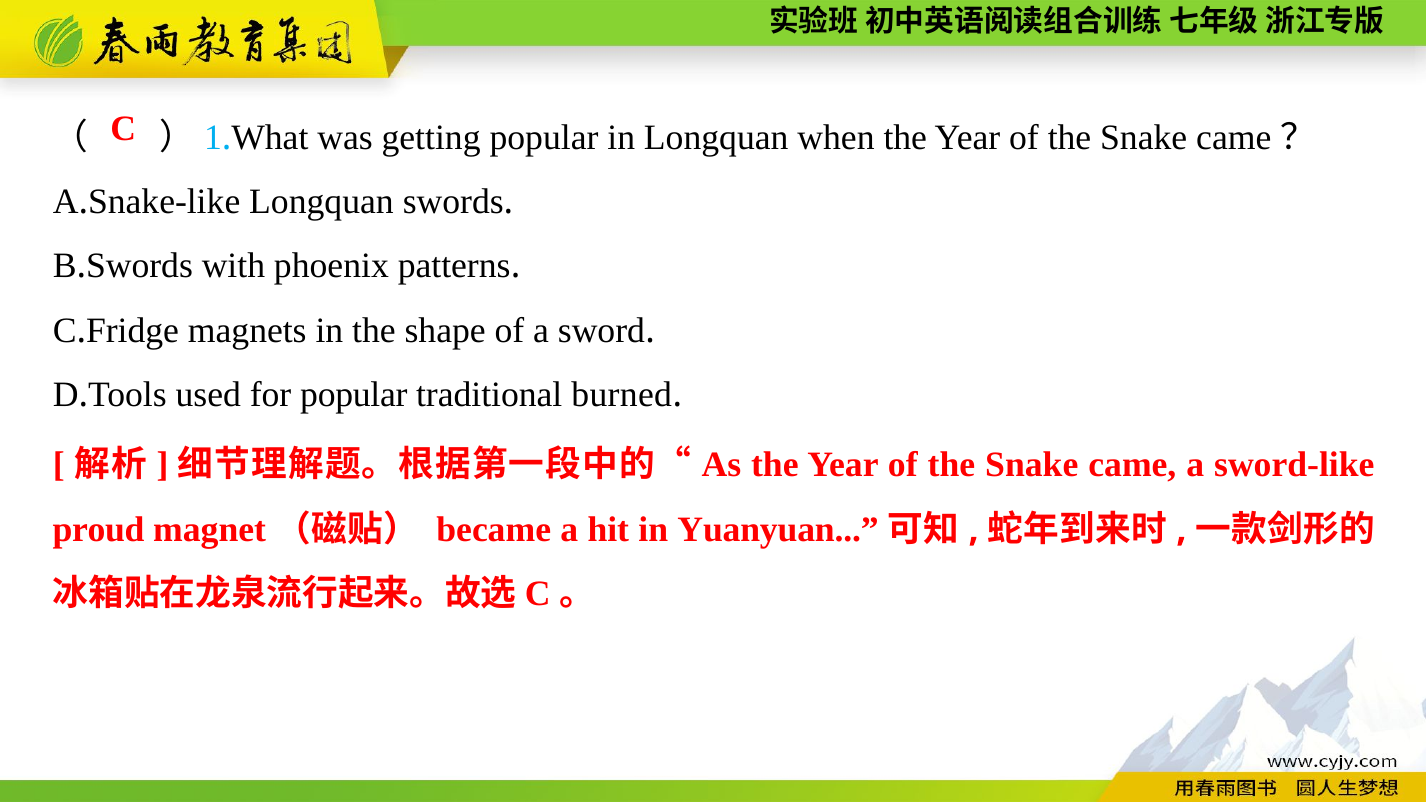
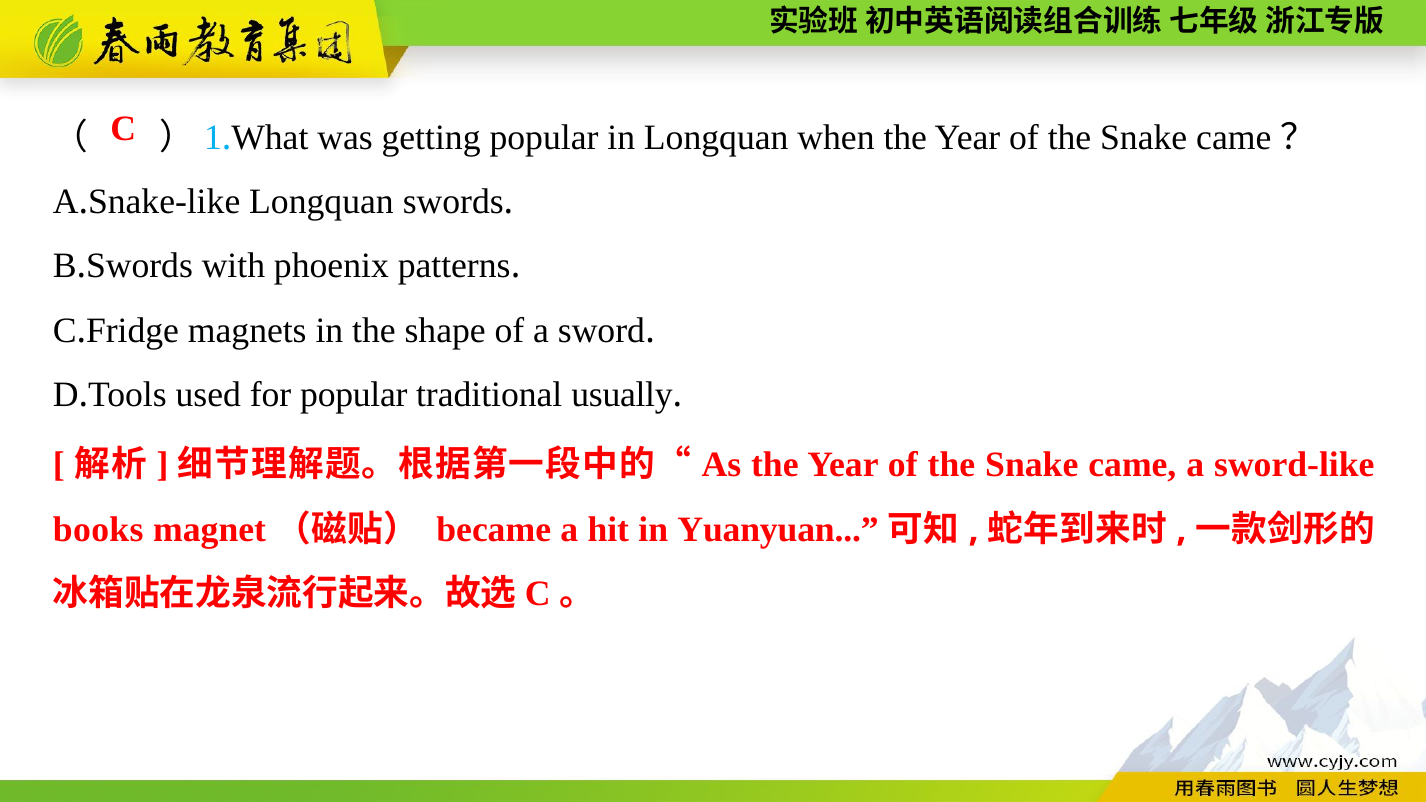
burned: burned -> usually (622, 395)
proud: proud -> books (98, 529)
